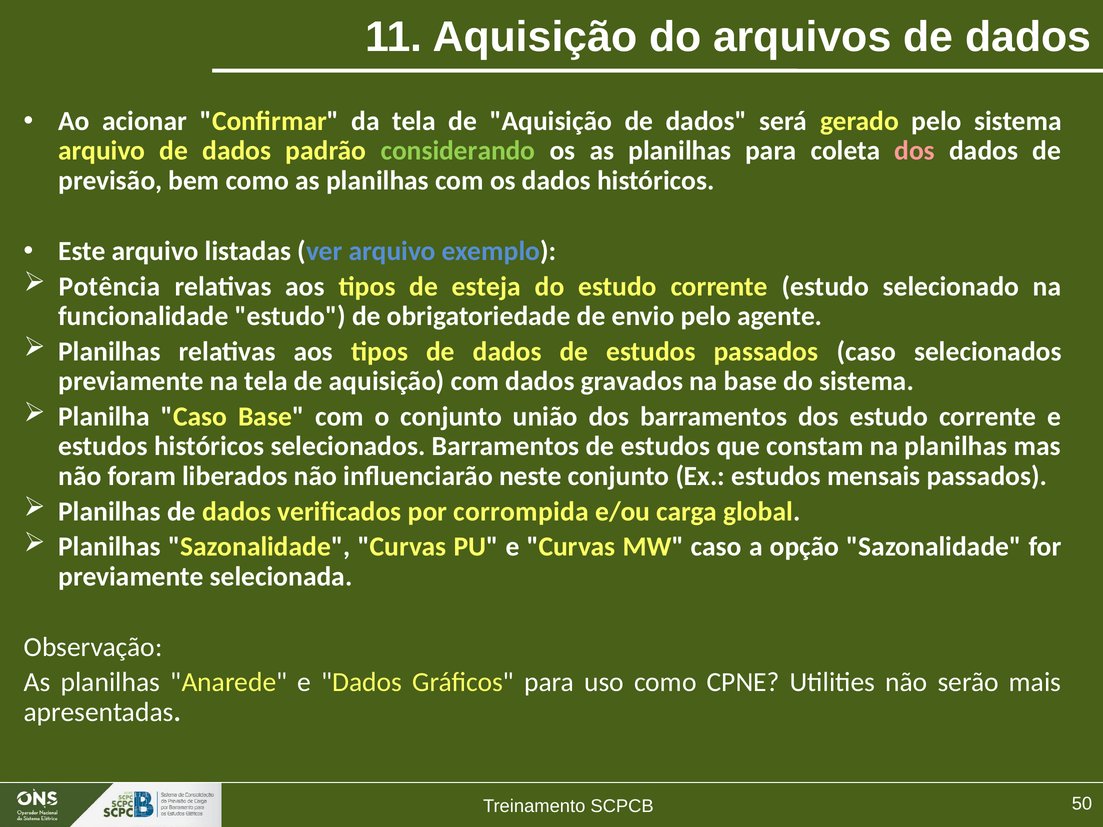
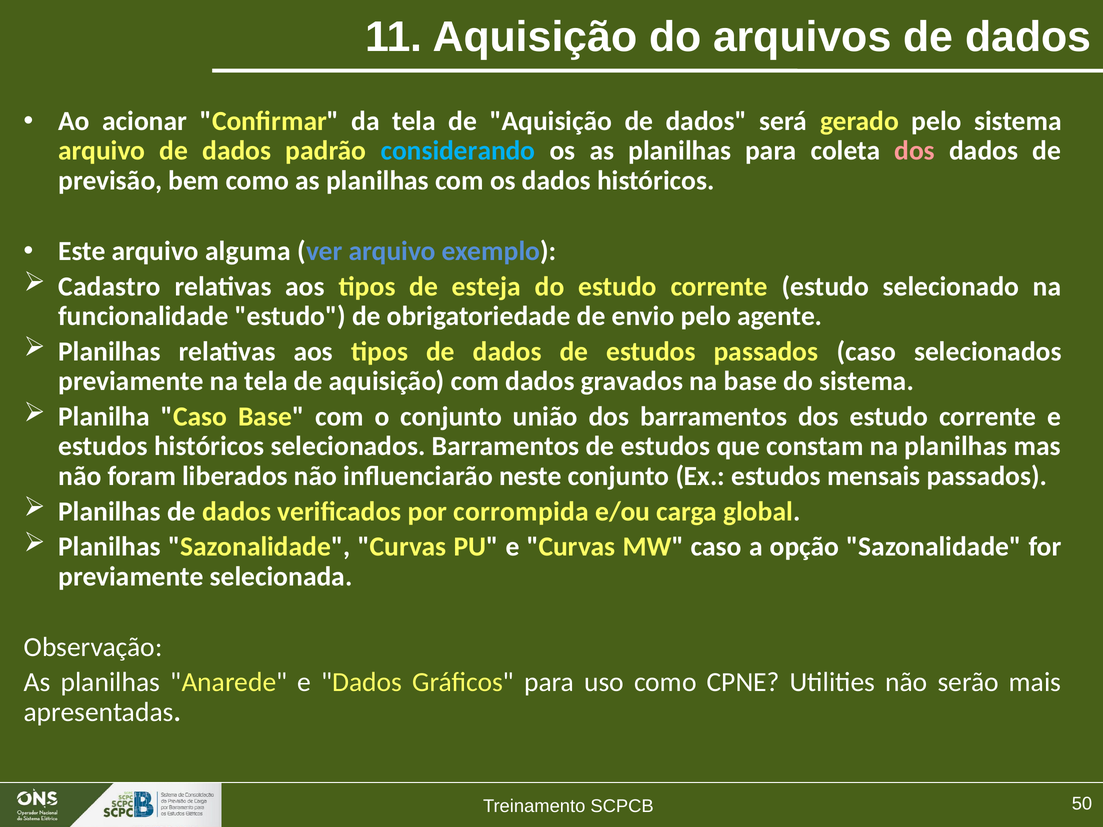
considerando colour: light green -> light blue (458, 151)
listadas: listadas -> alguma (248, 251)
Potência: Potência -> Cadastro (110, 286)
